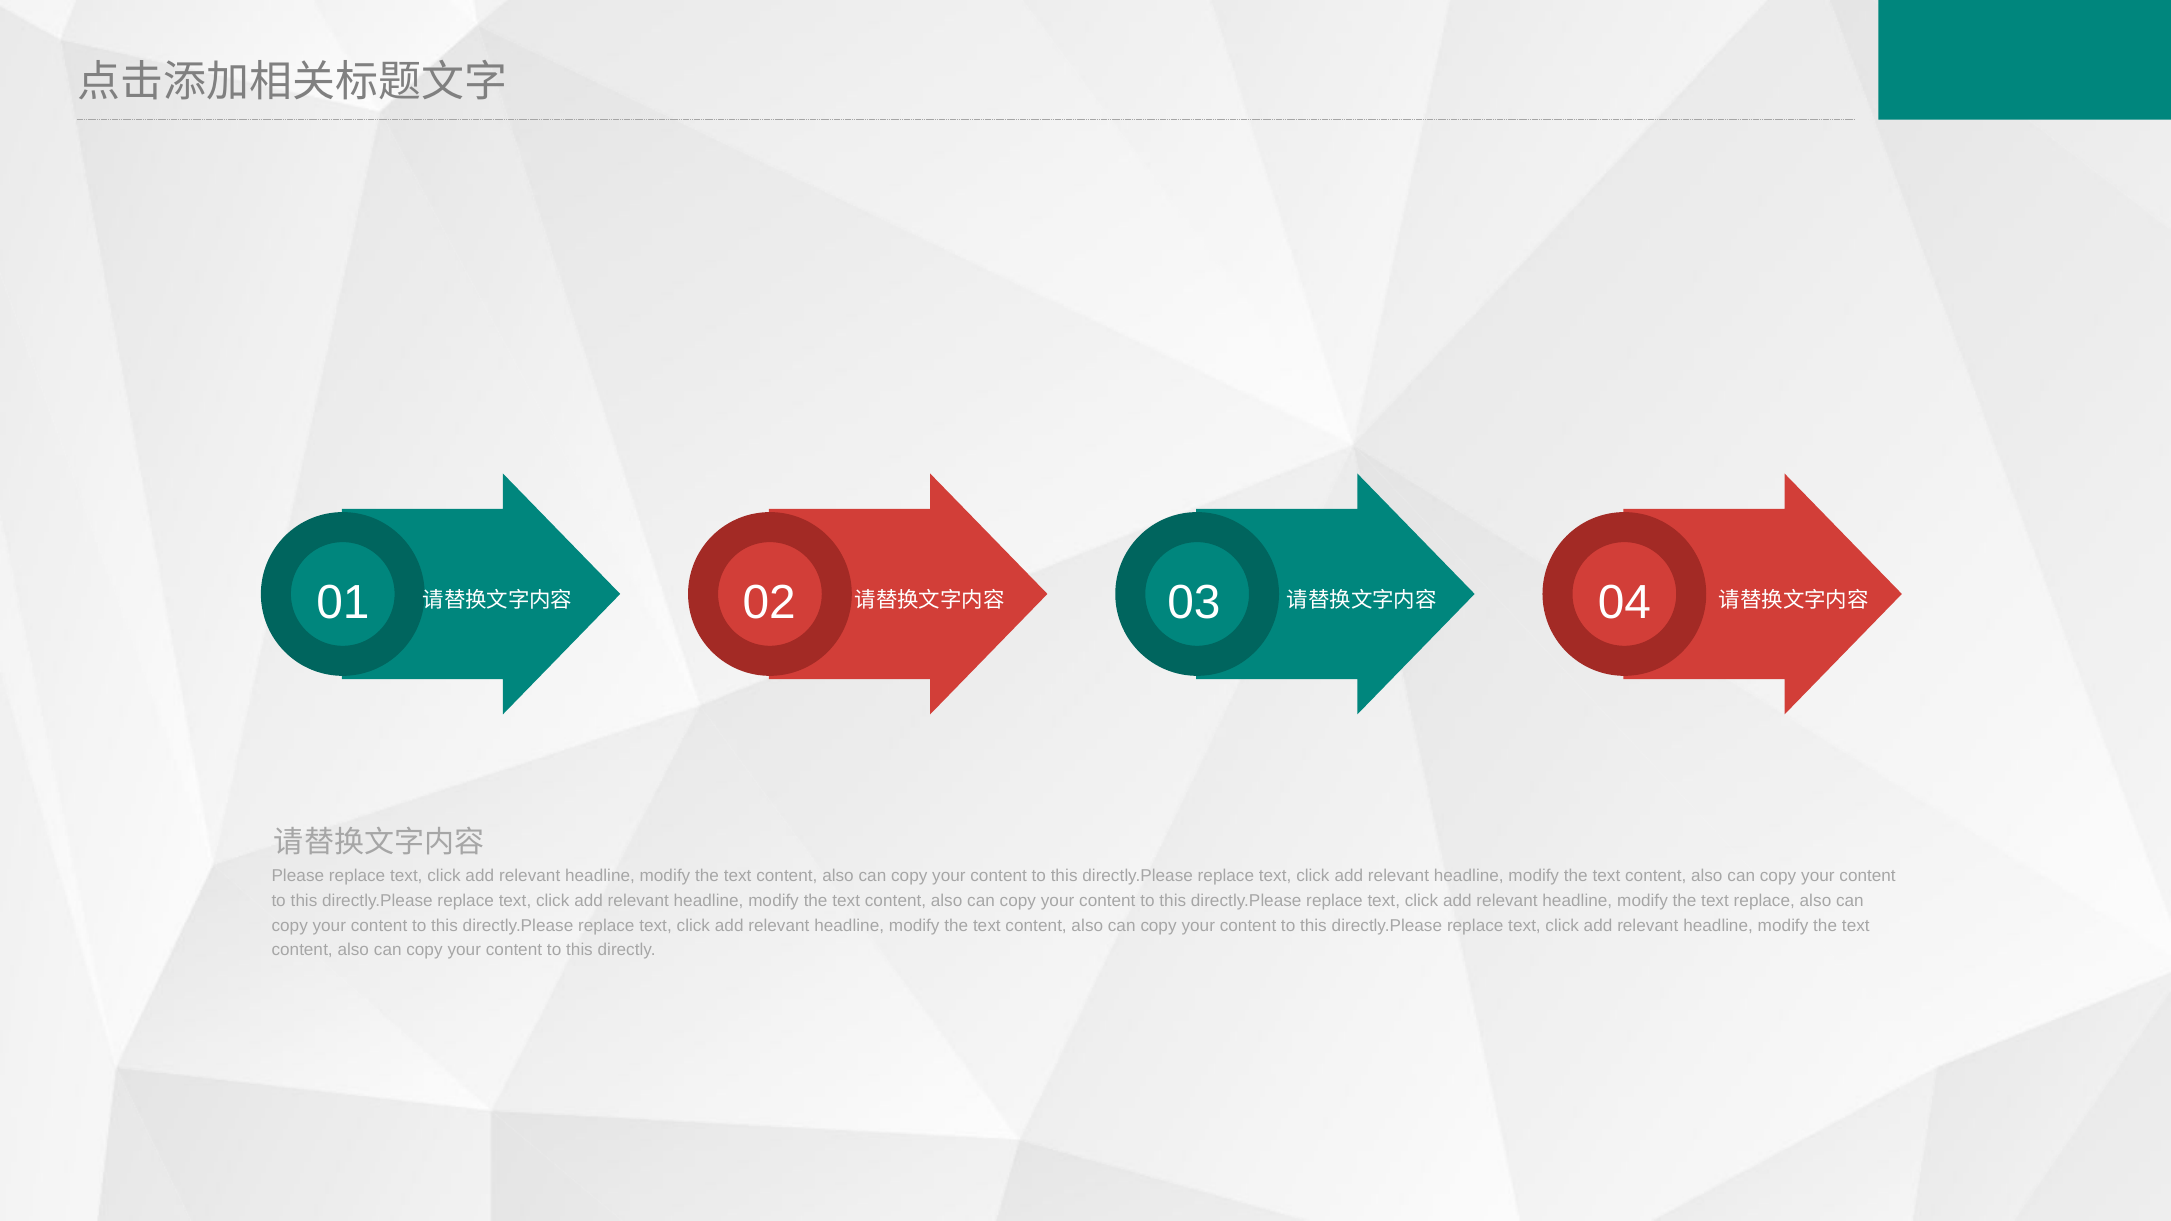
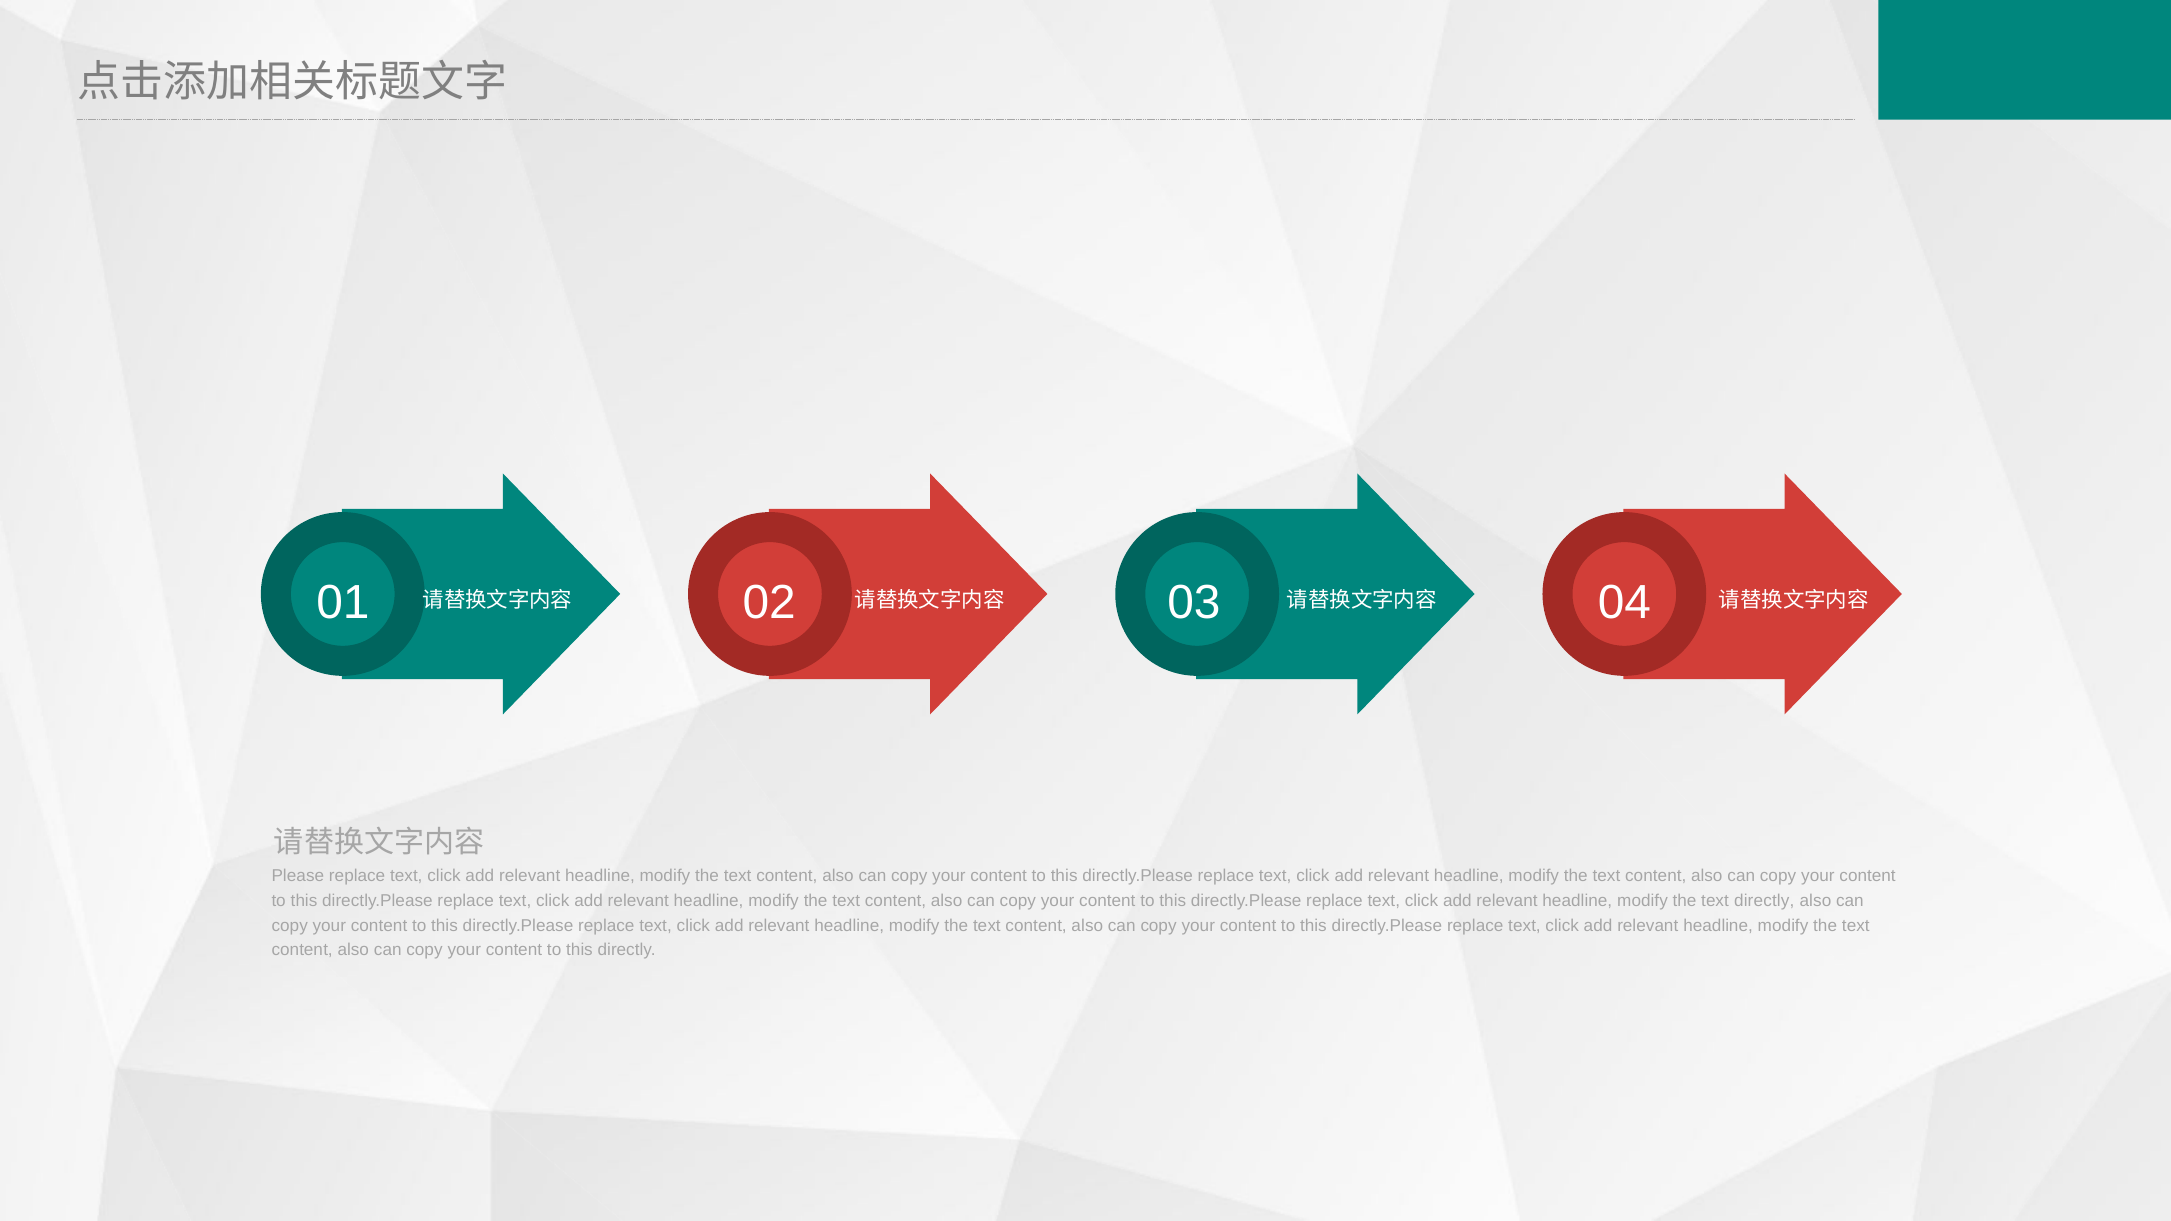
text replace: replace -> directly (1764, 901)
